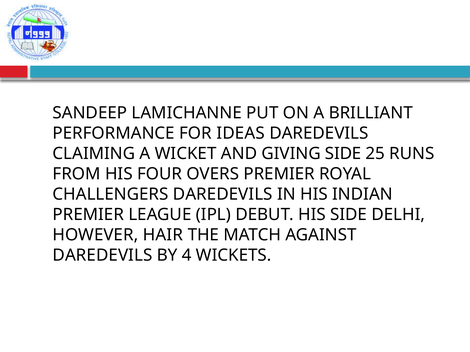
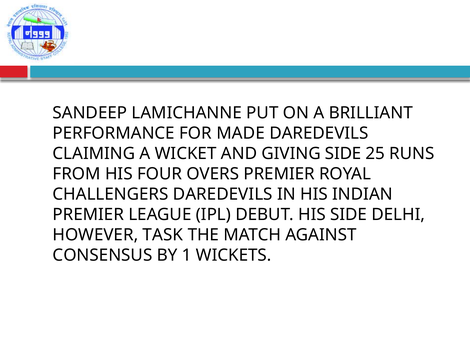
IDEAS: IDEAS -> MADE (241, 134)
HAIR: HAIR -> TASK (163, 235)
DAREDEVILS: DAREDEVILS -> CONSENSUS (102, 256)
4: 4 -> 1 (187, 256)
